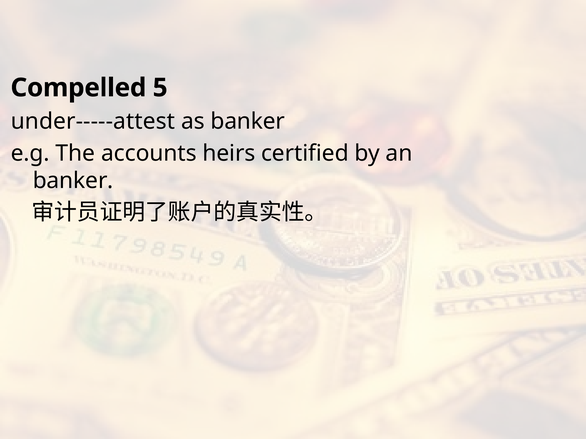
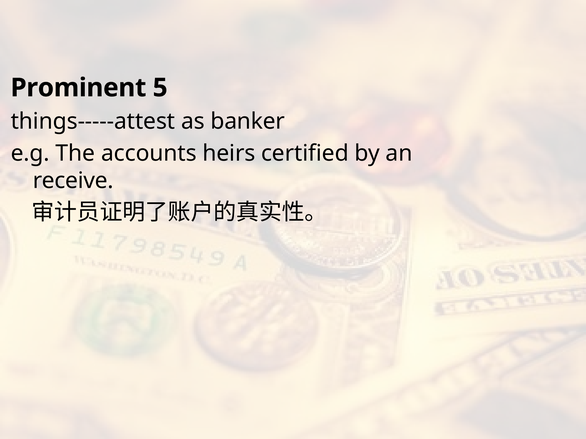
Compelled: Compelled -> Prominent (78, 88)
under-----attest: under-----attest -> things-----attest (93, 121)
banker: banker -> receive (73, 181)
